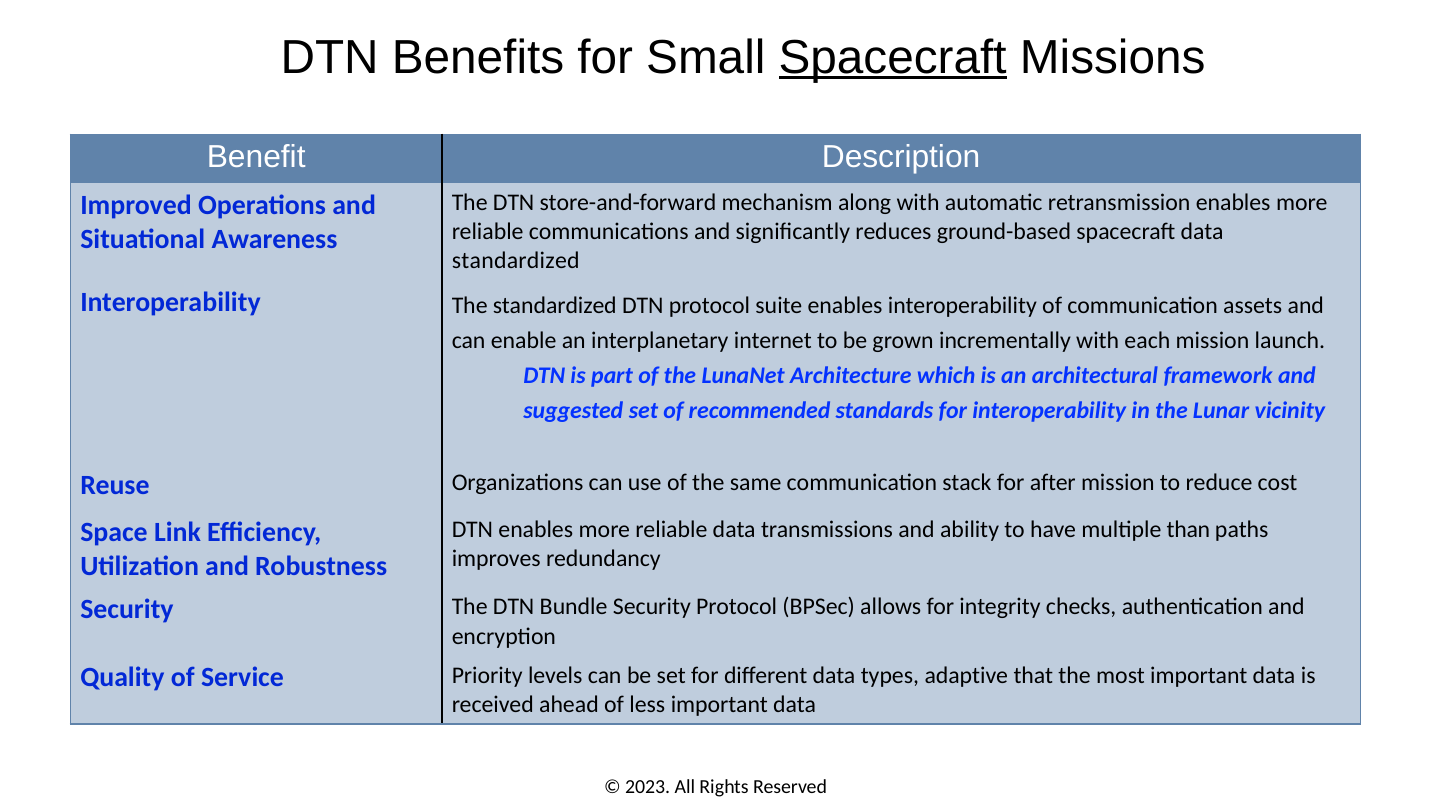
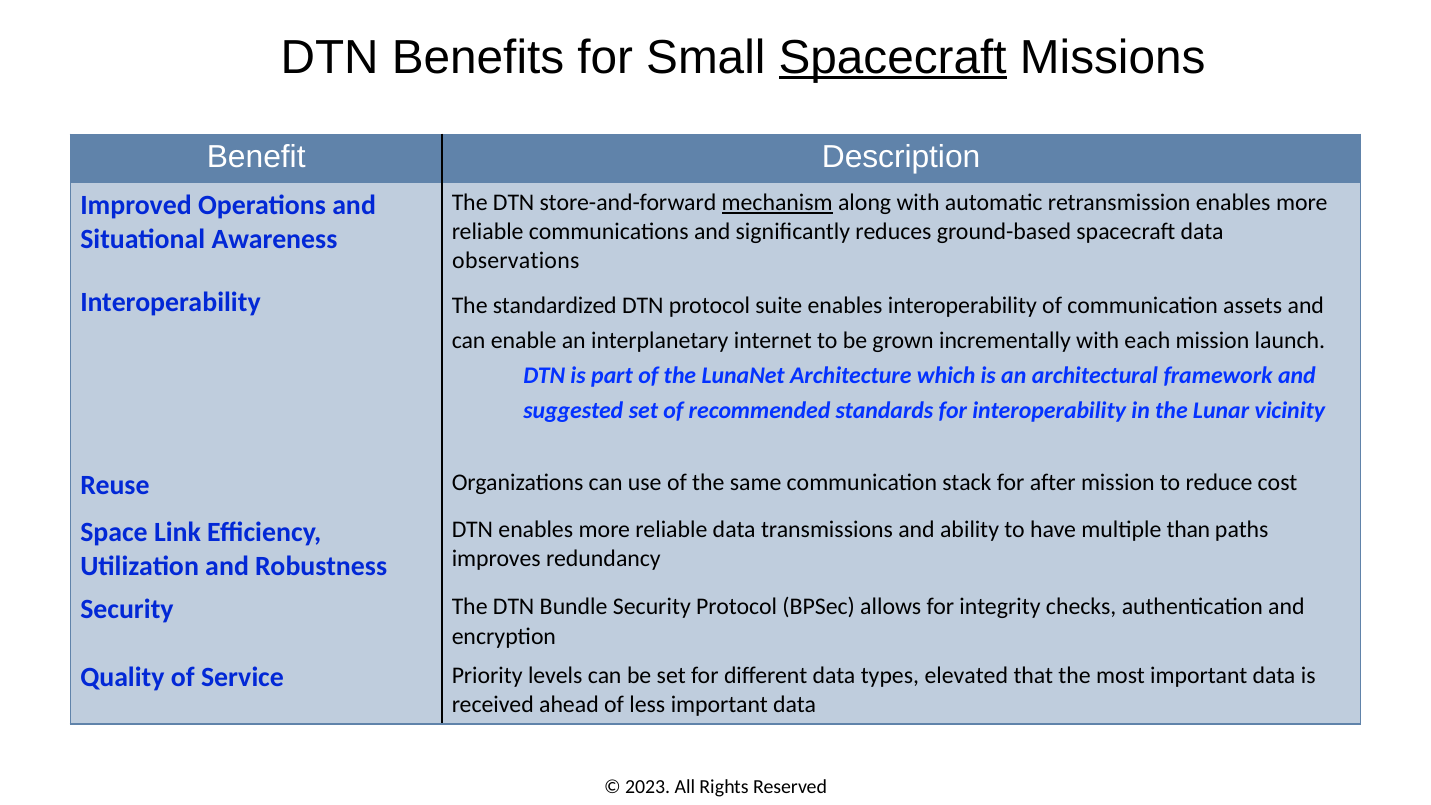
mechanism underline: none -> present (777, 203)
standardized: standardized -> observations (516, 261)
adaptive: adaptive -> elevated (966, 675)
